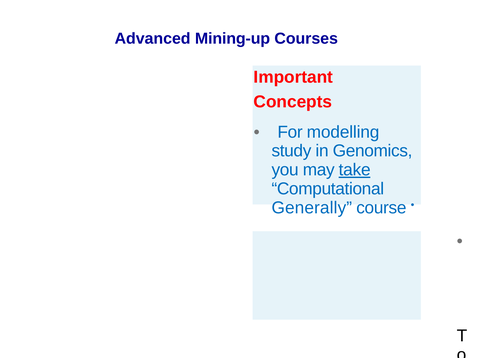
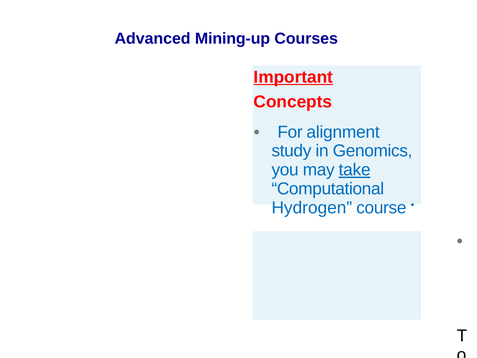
Important underline: none -> present (293, 77)
modelling: modelling -> alignment (343, 132)
Generally: Generally -> Hydrogen (312, 208)
